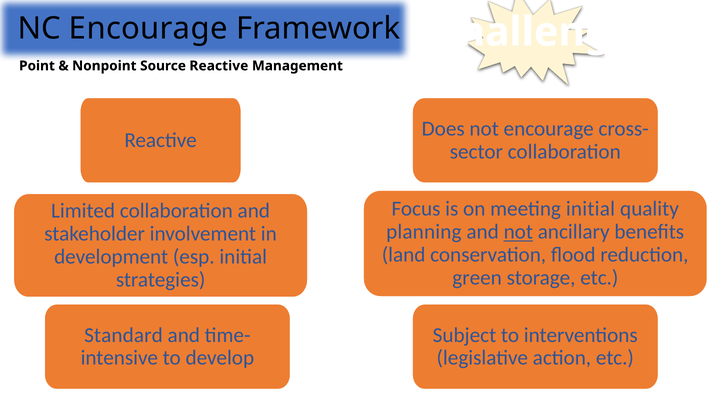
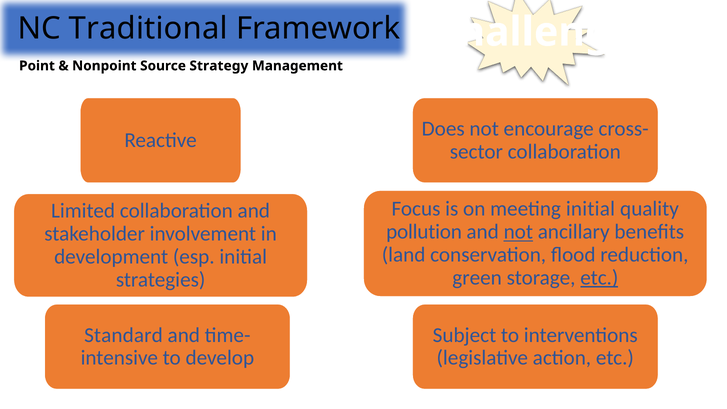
NC Encourage: Encourage -> Traditional (148, 28)
Source Reactive: Reactive -> Strategy (219, 66)
planning: planning -> pollution (424, 232)
etc underline: none -> present (599, 278)
